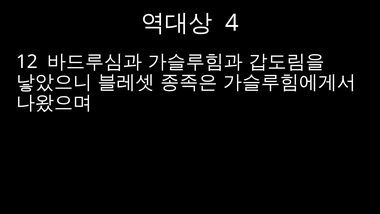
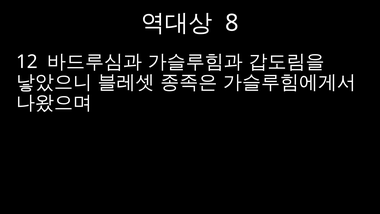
4: 4 -> 8 (232, 23)
